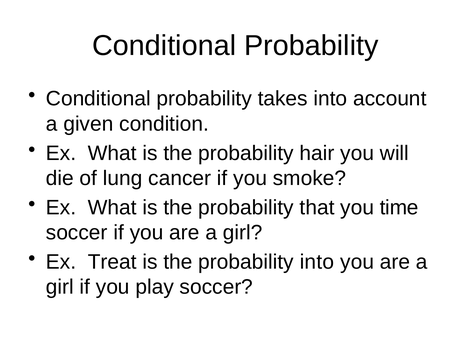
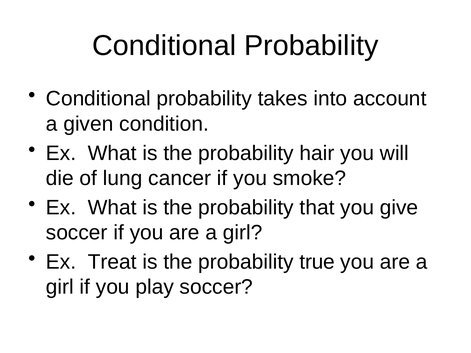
time: time -> give (399, 208)
probability into: into -> true (317, 262)
